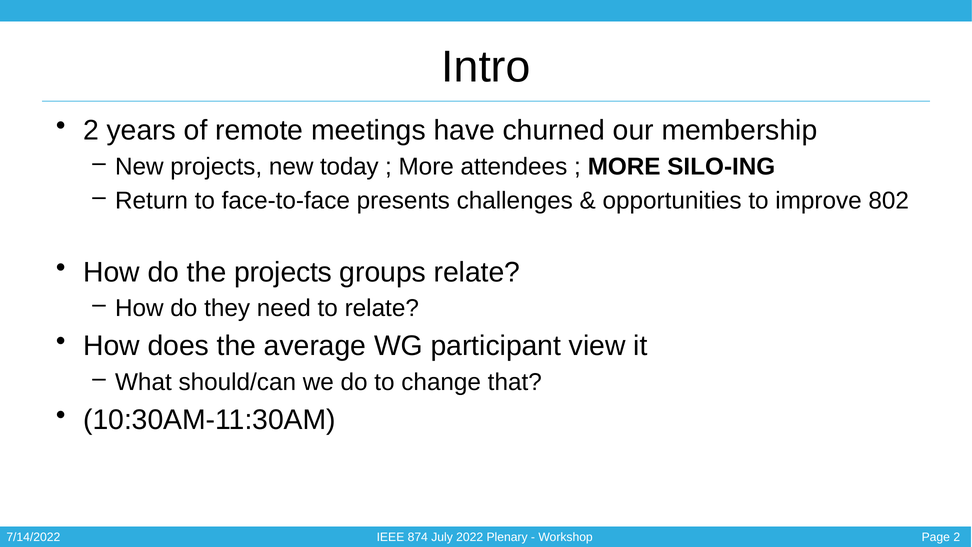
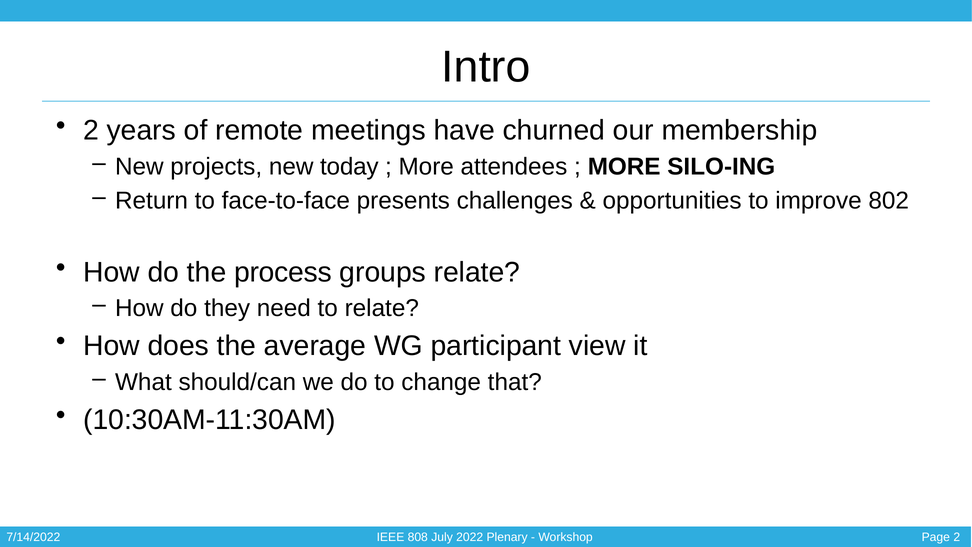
the projects: projects -> process (283, 272)
874: 874 -> 808 (418, 537)
